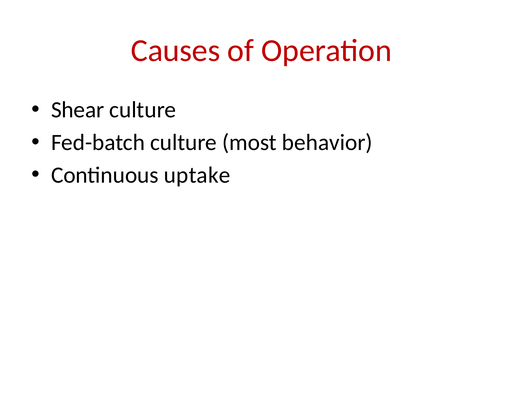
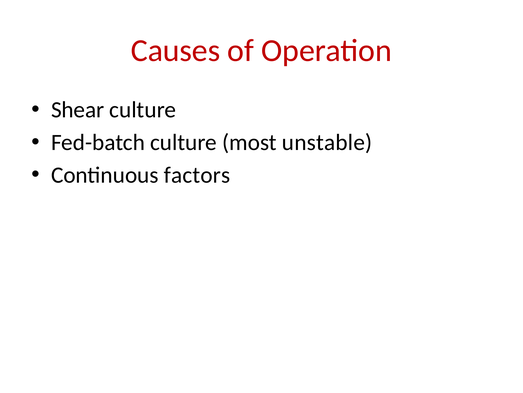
behavior: behavior -> unstable (327, 142)
uptake: uptake -> factors (197, 175)
